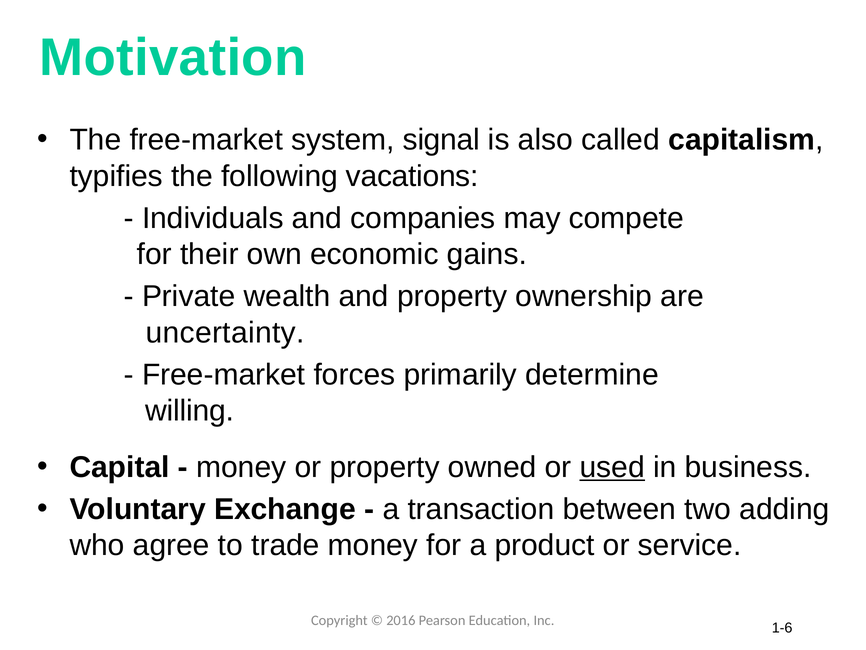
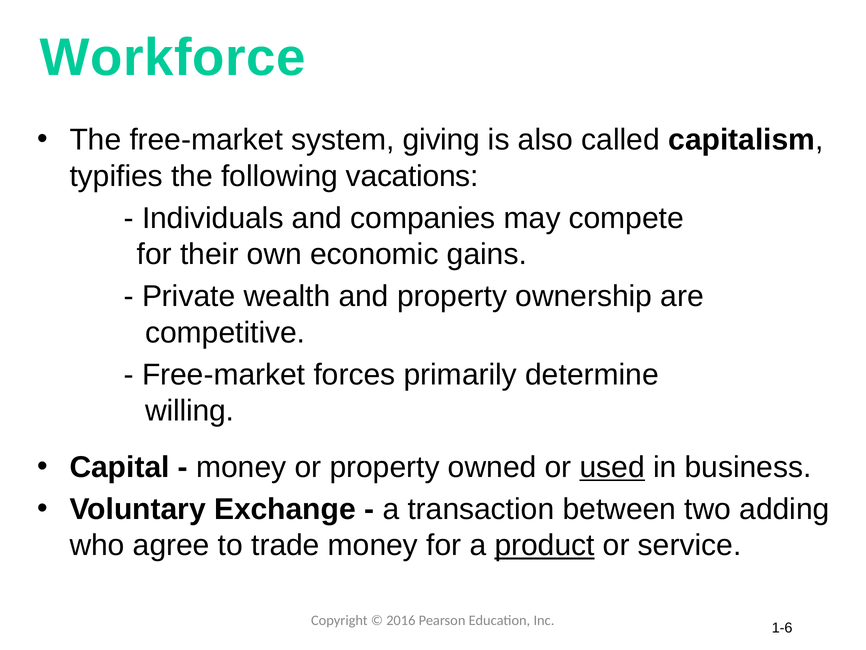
Motivation: Motivation -> Workforce (173, 58)
signal: signal -> giving (441, 140)
uncertainty: uncertainty -> competitive (225, 332)
product underline: none -> present (545, 545)
